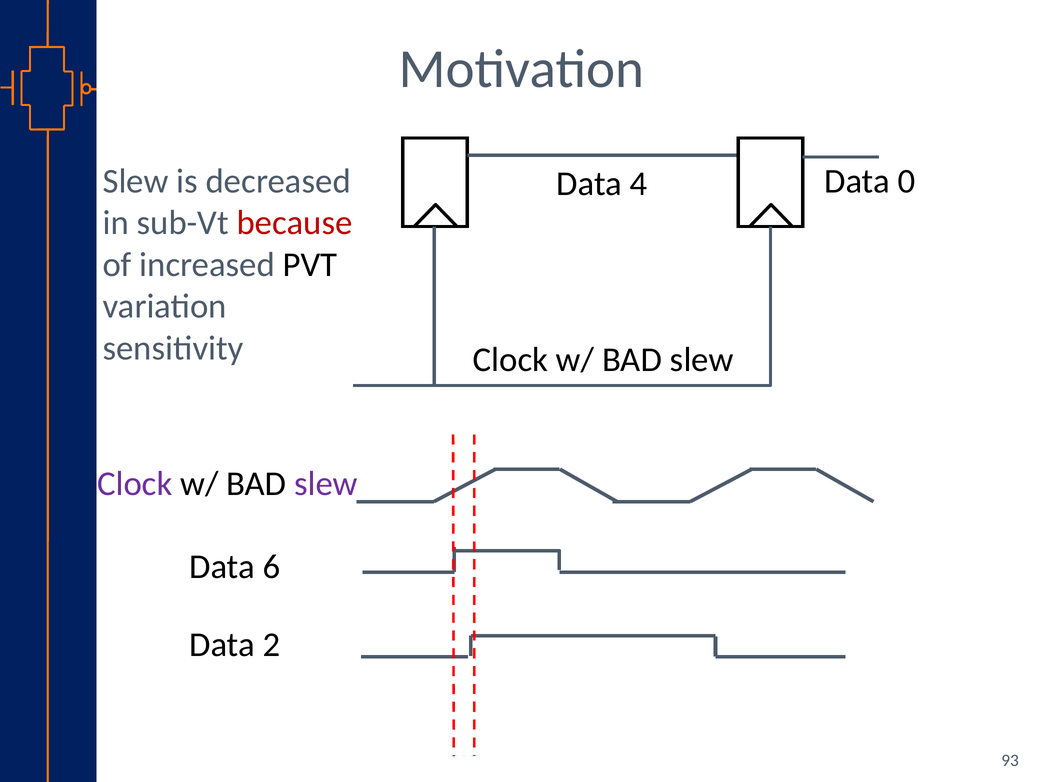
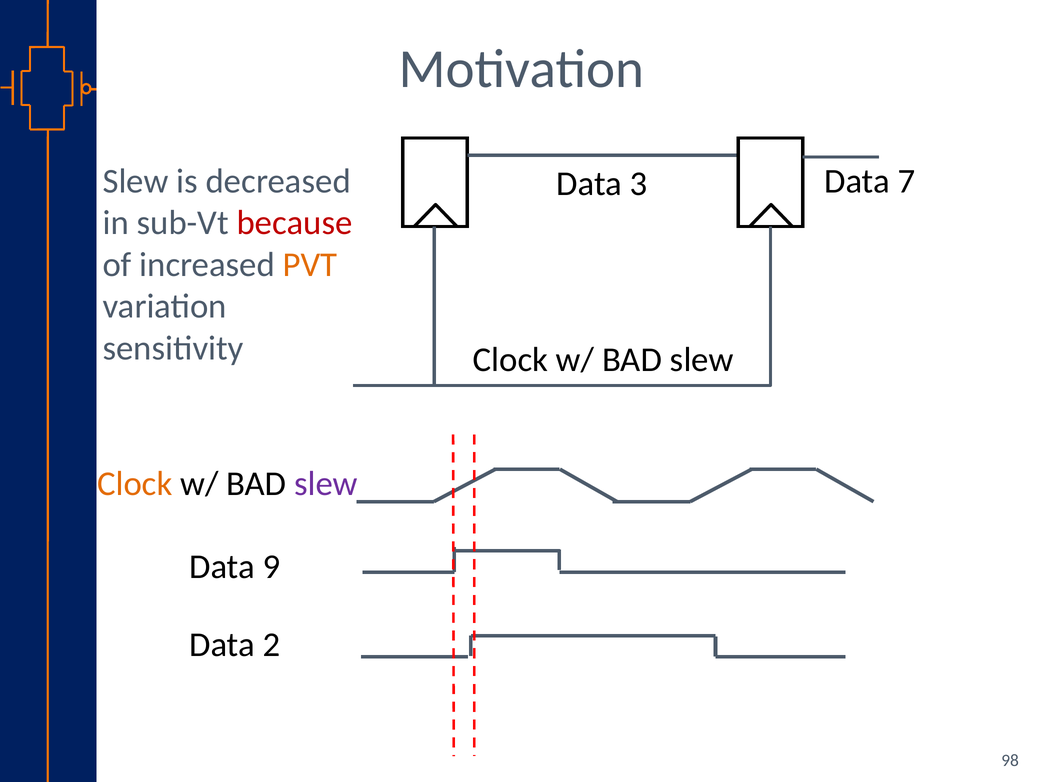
4: 4 -> 3 (639, 184)
0: 0 -> 7 (907, 181)
PVT colour: black -> orange (310, 265)
Clock colour: purple -> orange (135, 484)
6: 6 -> 9 (271, 567)
93: 93 -> 98 (1010, 761)
